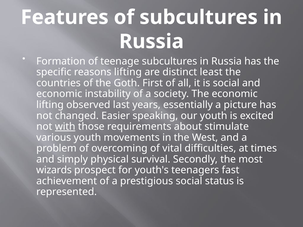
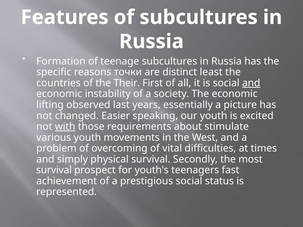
reasons lifting: lifting -> точки (128, 72)
Goth: Goth -> Their (127, 83)
and underline: none -> present (251, 83)
wizards: wizards -> survival (54, 170)
